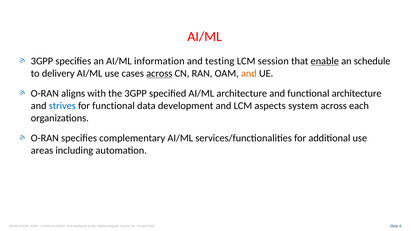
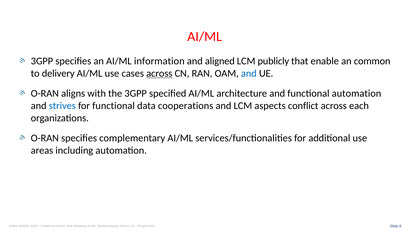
testing: testing -> aligned (220, 61)
session: session -> publicly (273, 61)
enable underline: present -> none (325, 61)
schedule: schedule -> common (372, 61)
and colour: orange -> blue (249, 73)
functional architecture: architecture -> automation (357, 93)
development: development -> cooperations (186, 106)
system: system -> conflict (303, 106)
